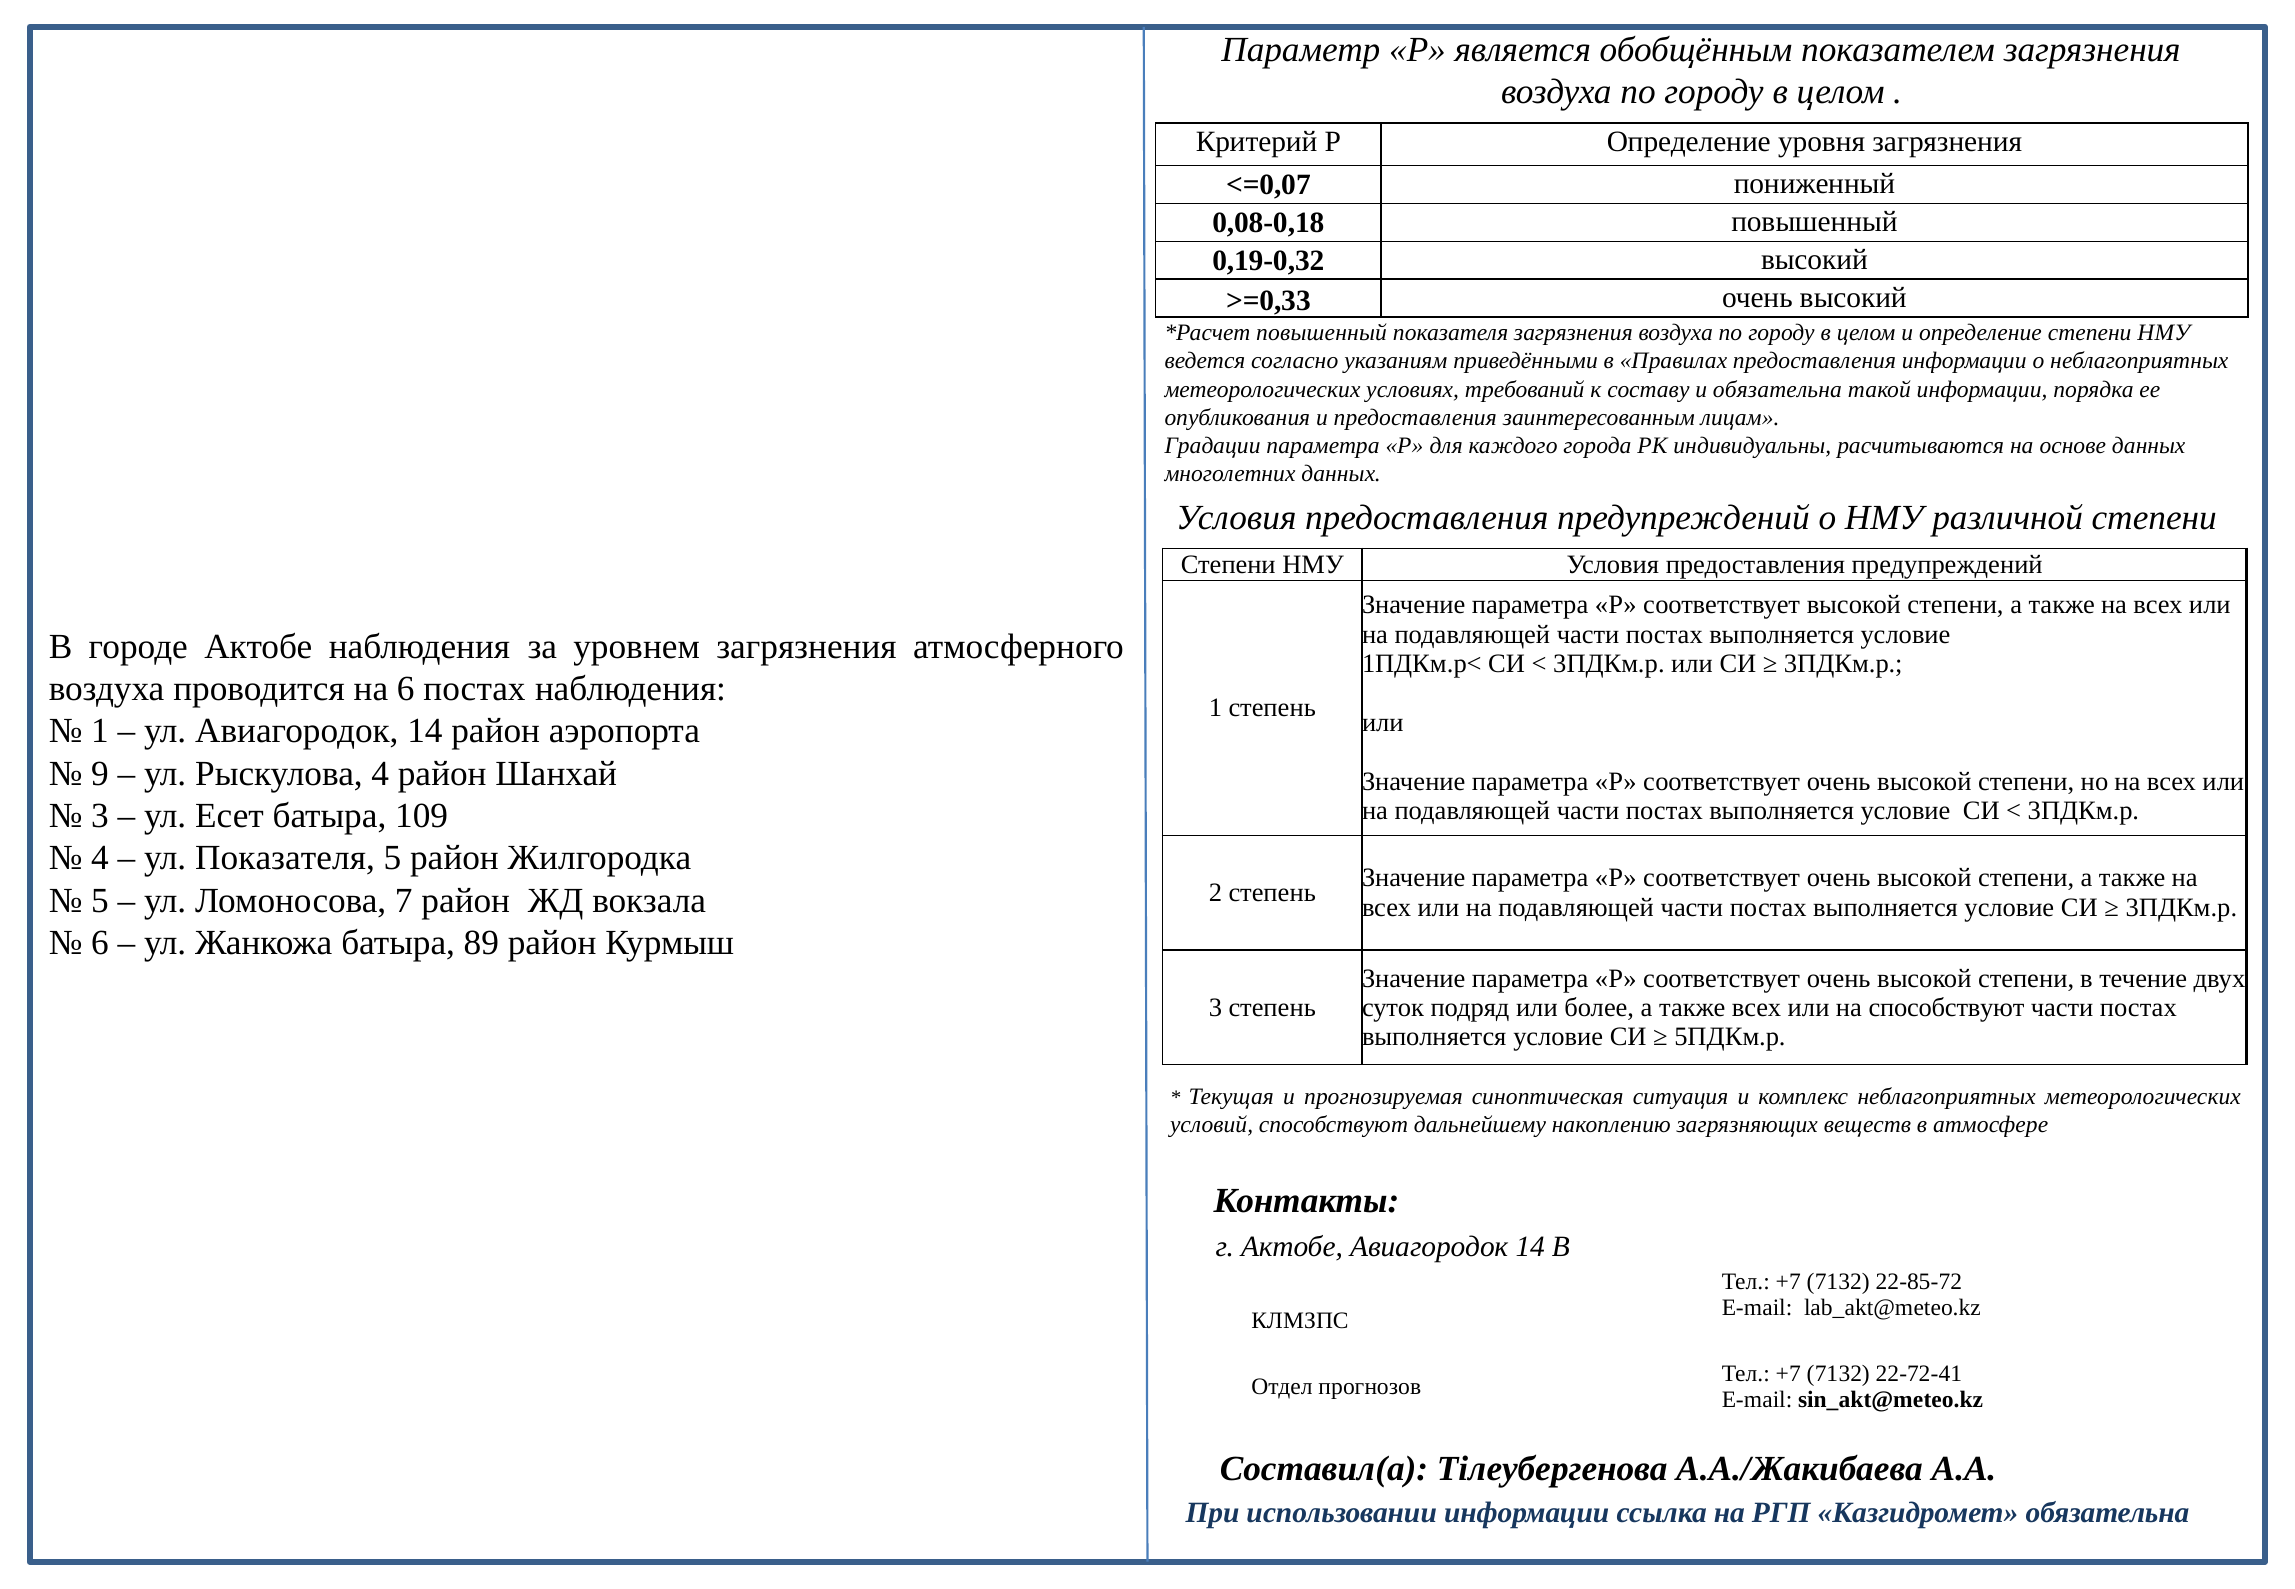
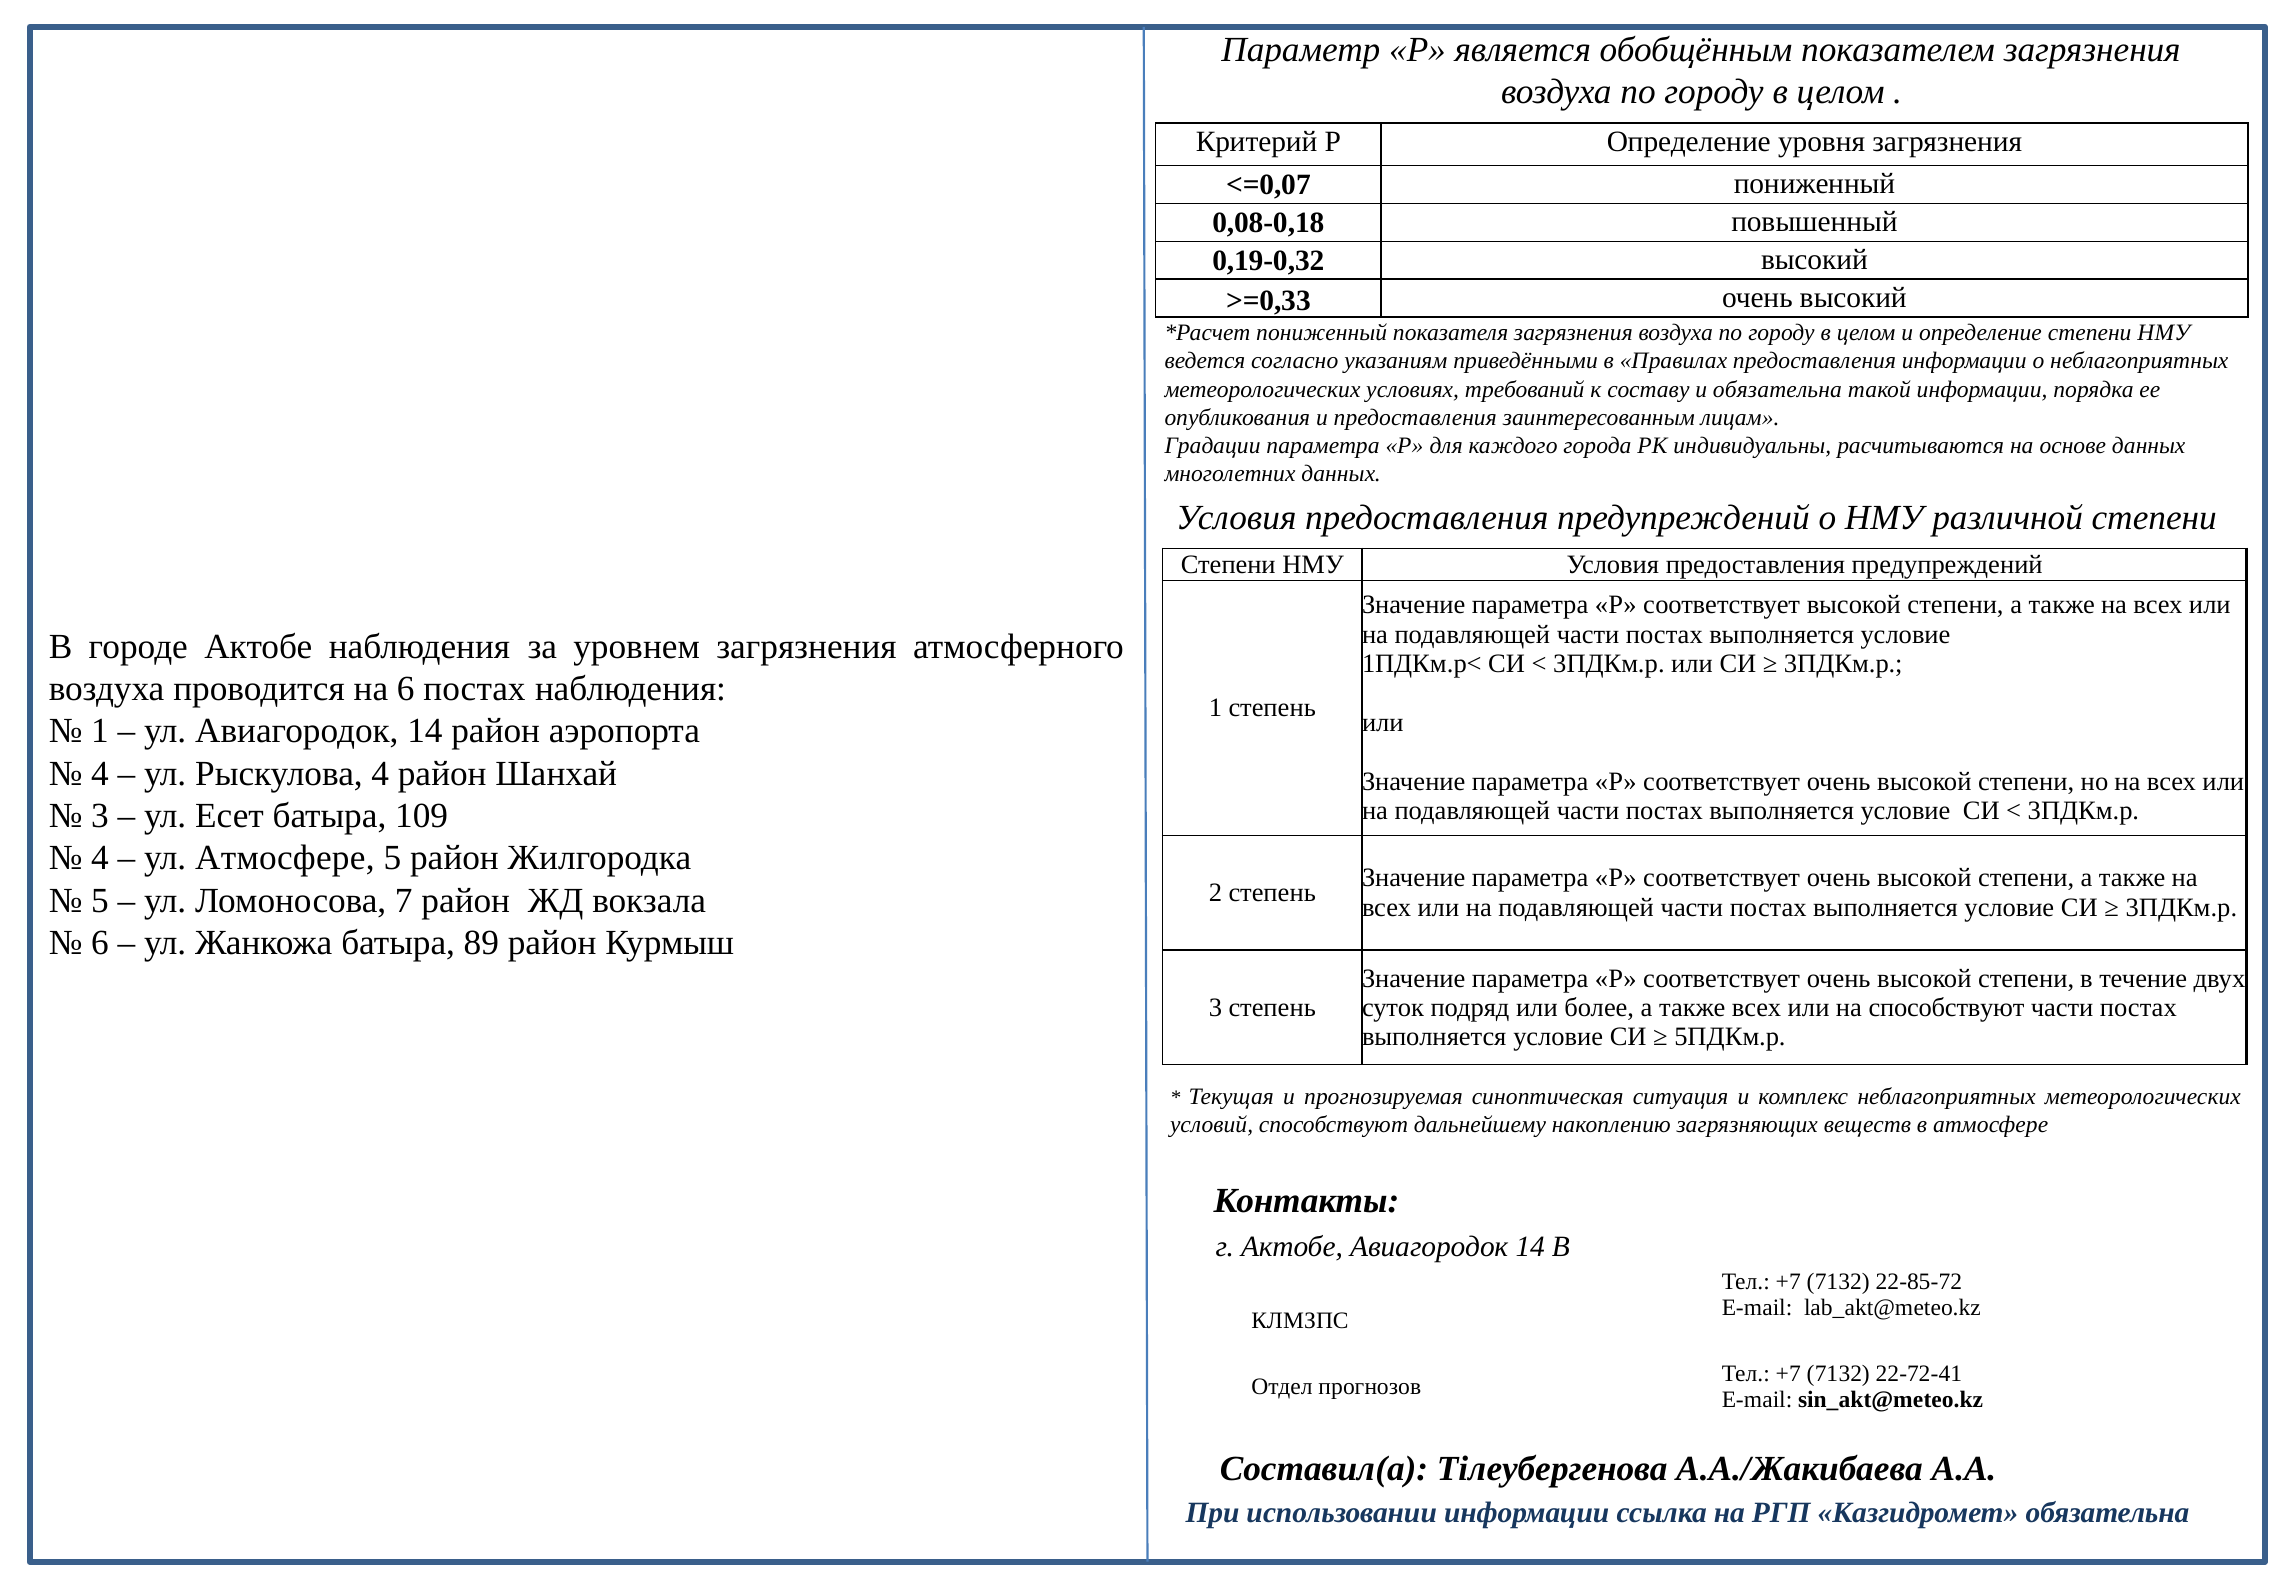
повышенный: повышенный -> пониженный (1322, 333)
9: 9 -> 4 (100, 774)
ул Показателя: Показателя -> Атмосфере (285, 858)
